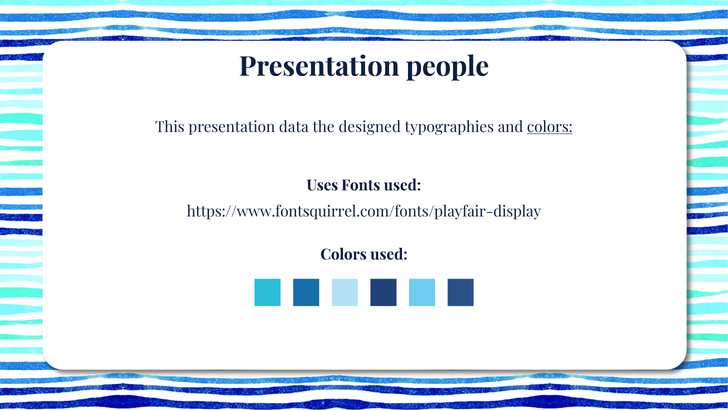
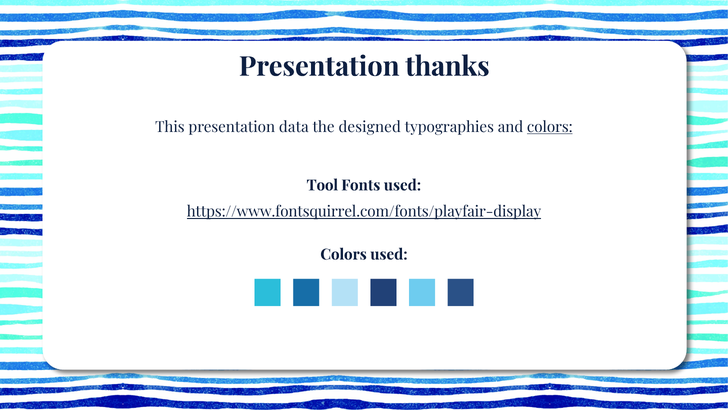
people: people -> thanks (448, 67)
Uses: Uses -> Tool (322, 185)
https://www.fontsquirrel.com/fonts/playfair-display underline: none -> present (364, 212)
